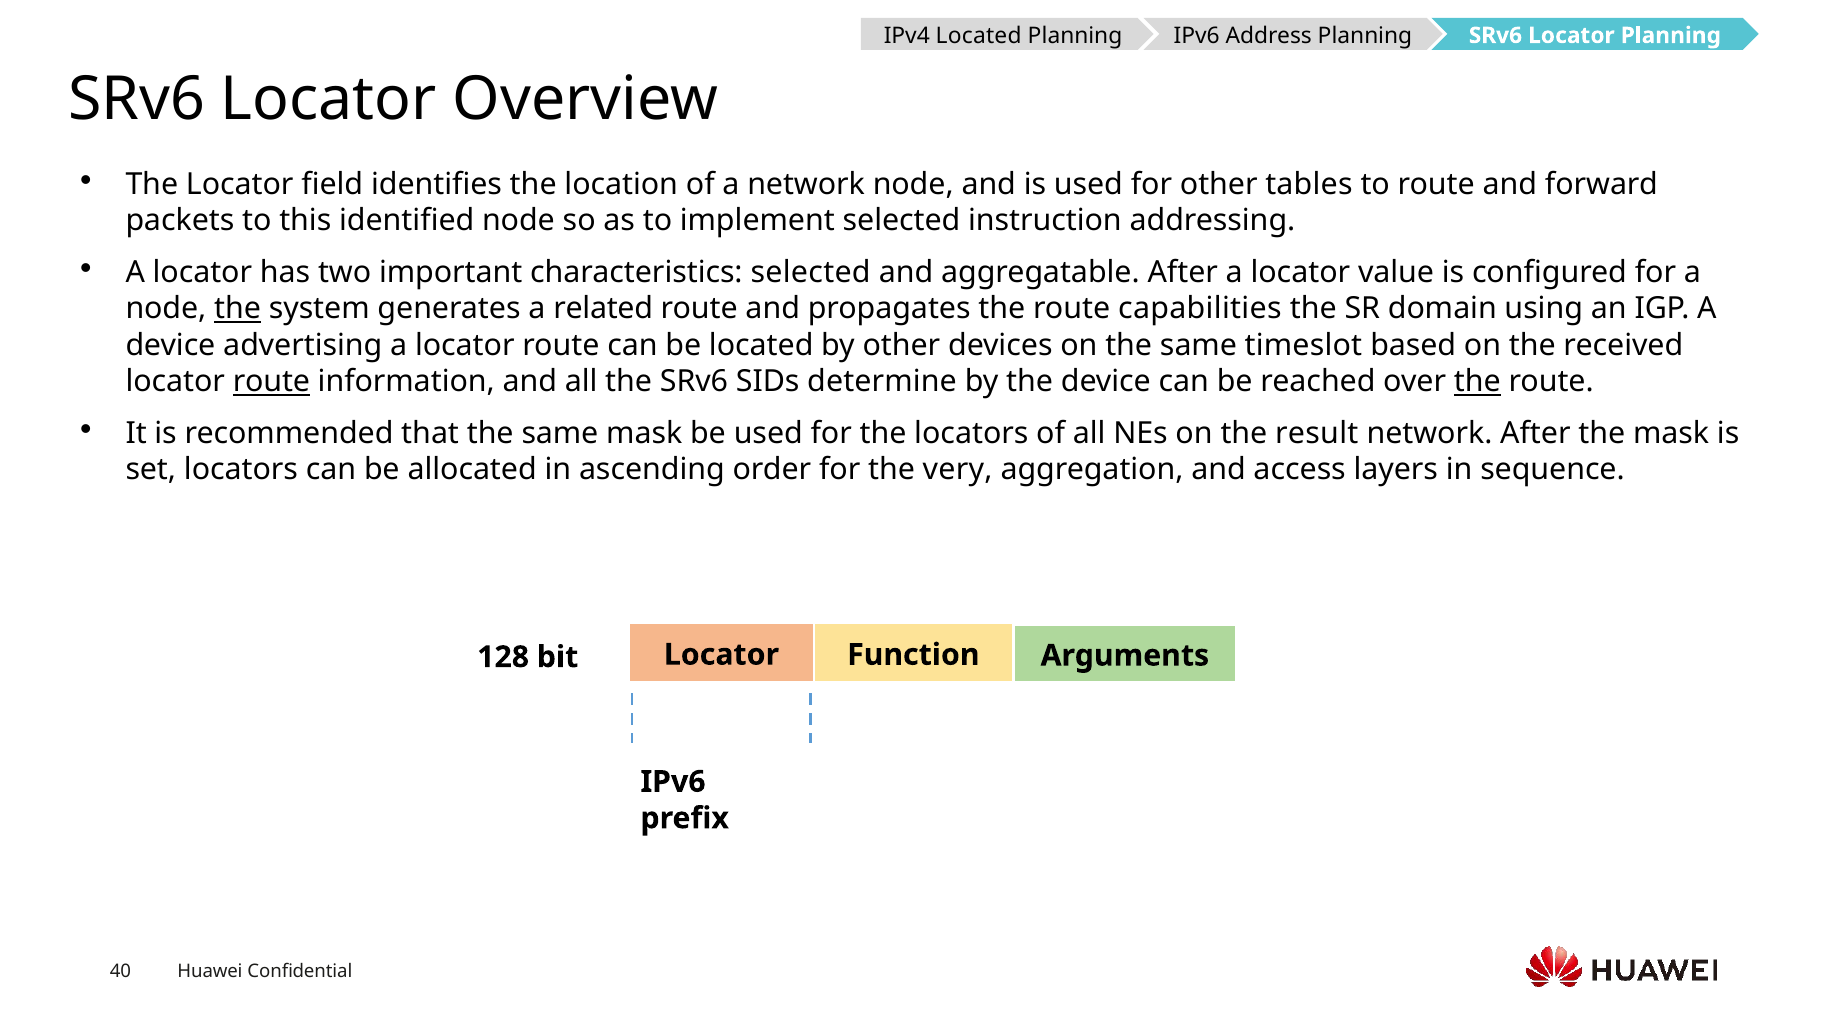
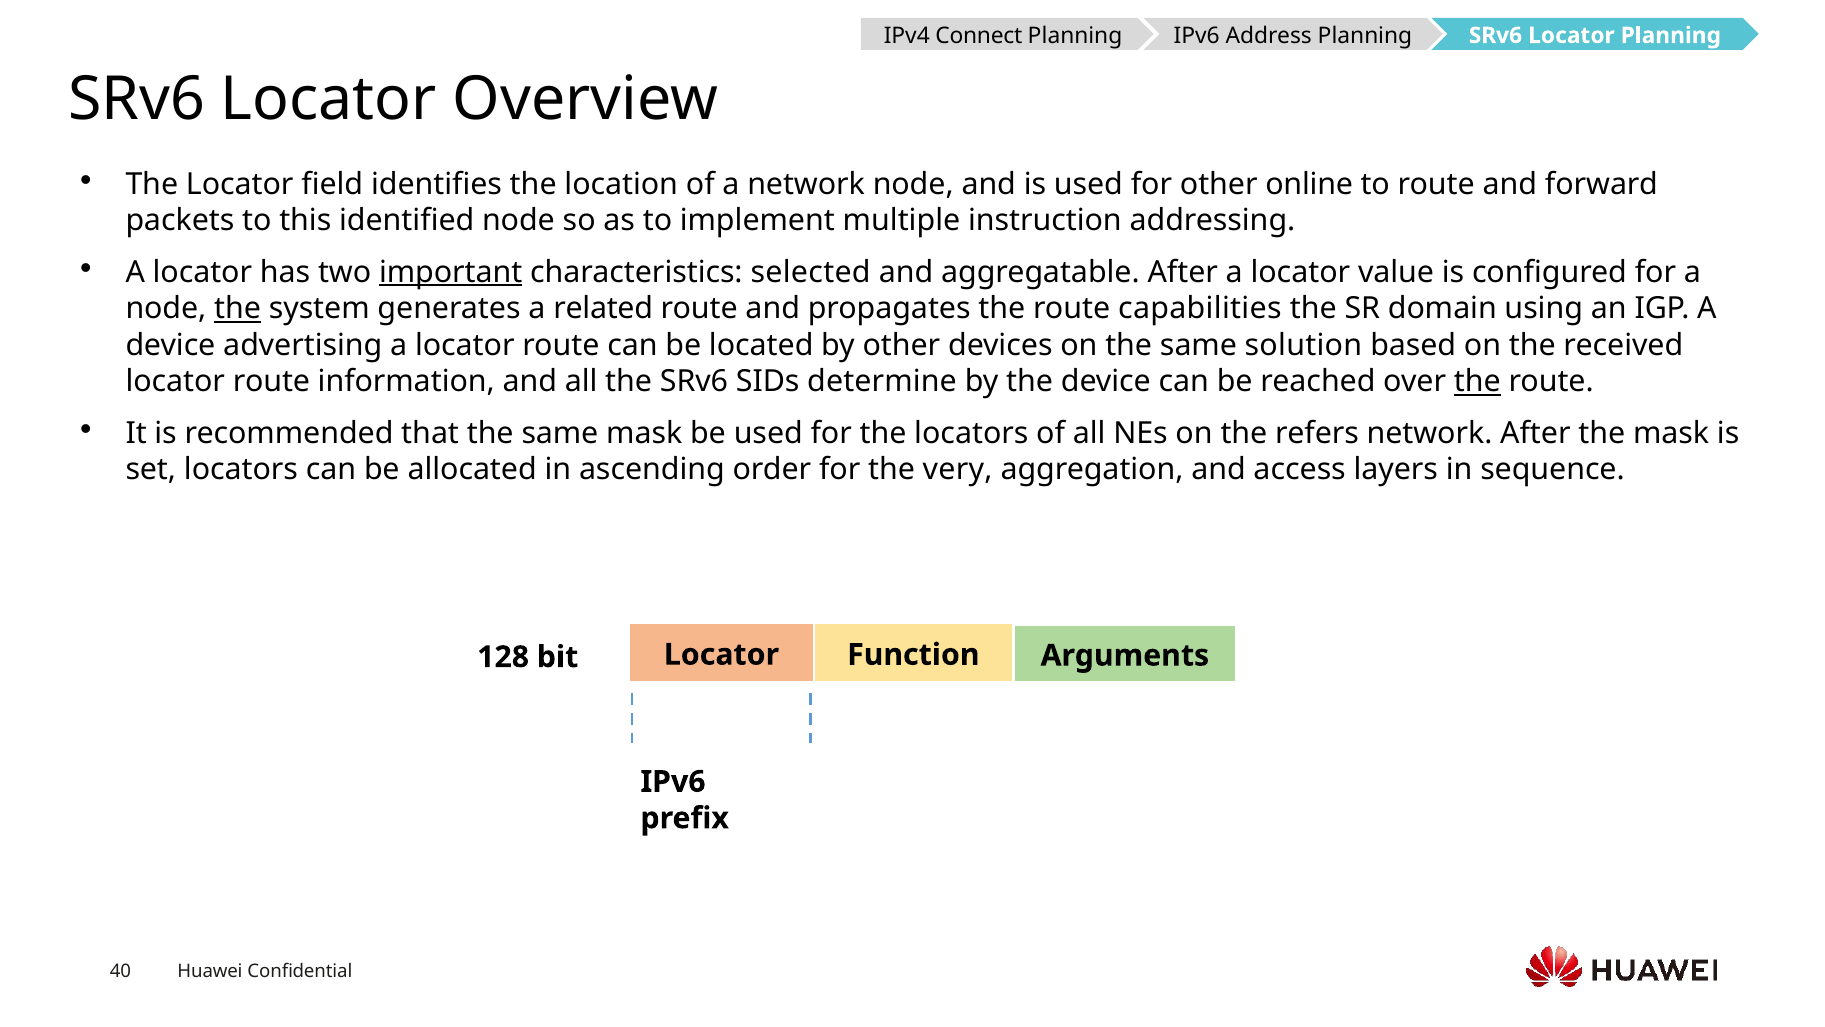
IPv4 Located: Located -> Connect (979, 35)
tables: tables -> online (1309, 184)
implement selected: selected -> multiple (901, 220)
important underline: none -> present (451, 272)
timeslot: timeslot -> solution (1303, 345)
route underline: present -> none (271, 381)
result: result -> refers (1317, 433)
